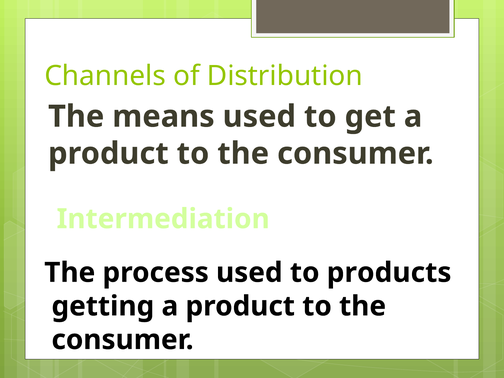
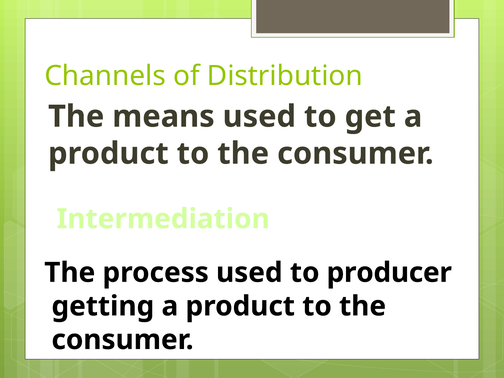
products: products -> producer (389, 273)
